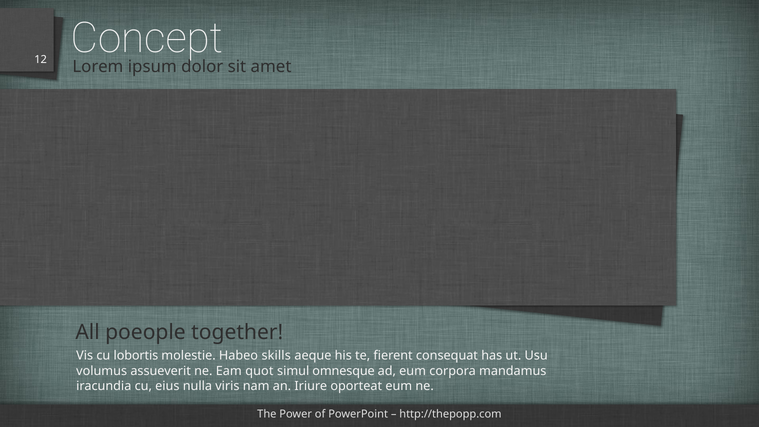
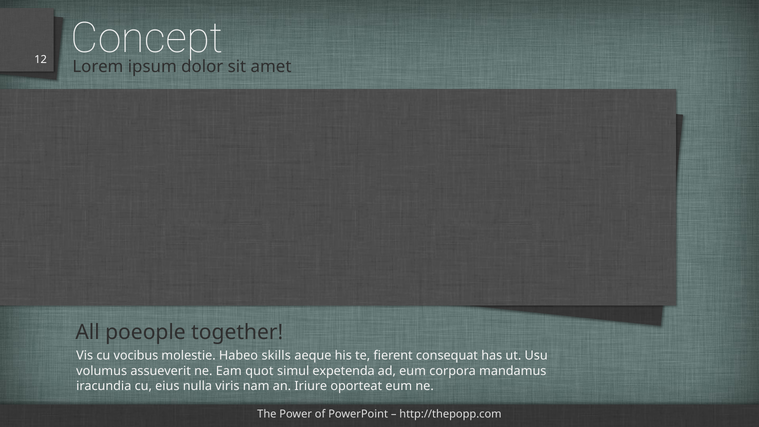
lobortis: lobortis -> vocibus (136, 356)
omnesque: omnesque -> expetenda (344, 371)
